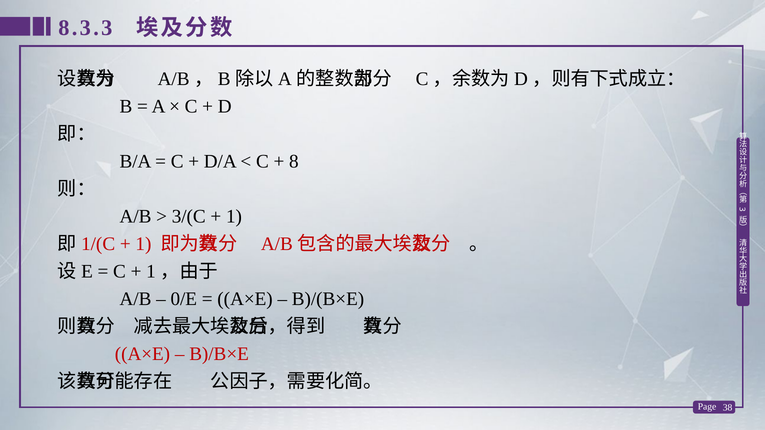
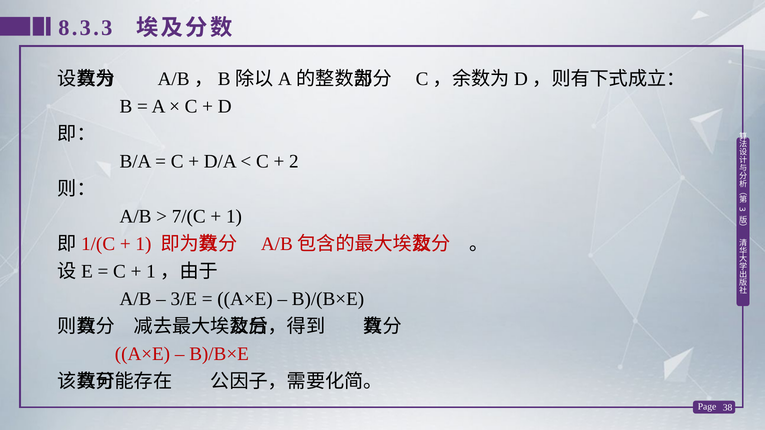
8: 8 -> 2 (294, 161)
3/(C: 3/(C -> 7/(C (189, 217)
0/E: 0/E -> 3/E (184, 299)
